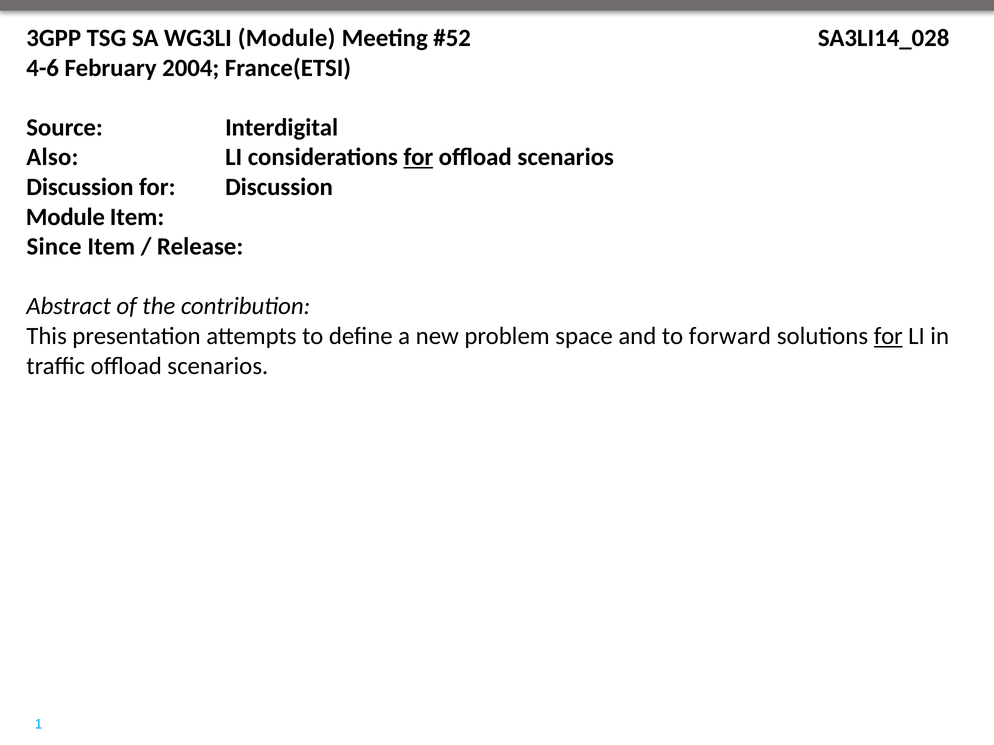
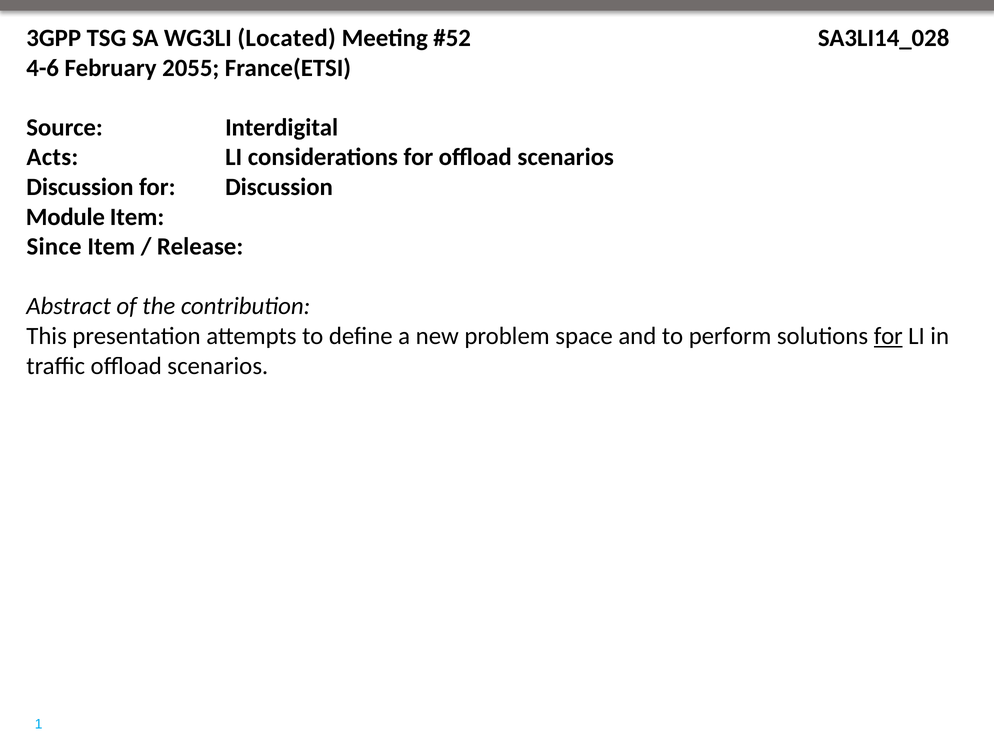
WG3LI Module: Module -> Located (287, 38)
2004: 2004 -> 2055 (191, 68)
Also: Also -> Acts (52, 157)
for underline: present -> none (418, 157)
forward: forward -> perform (730, 336)
